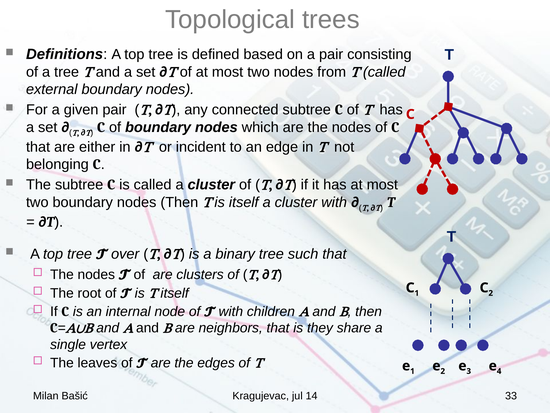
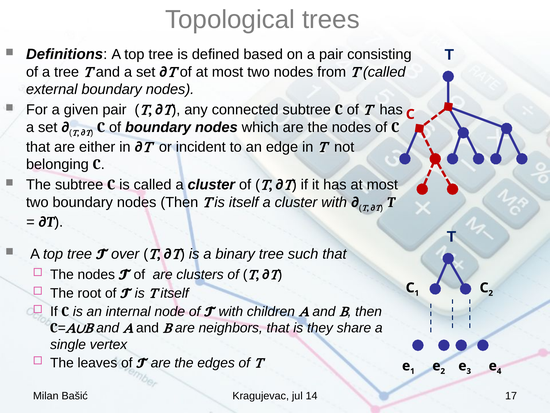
33: 33 -> 17 (511, 395)
